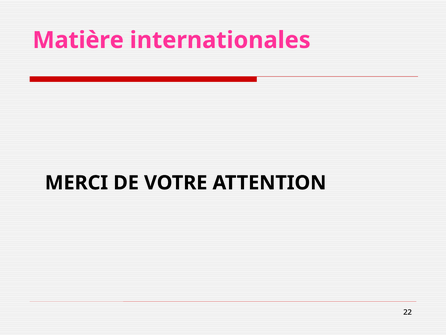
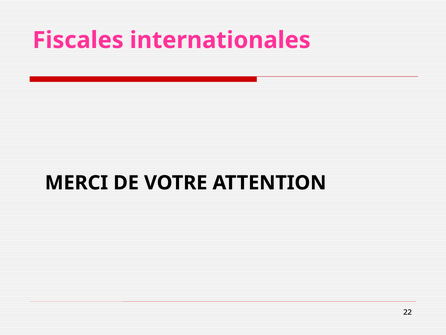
Matière: Matière -> Fiscales (78, 40)
